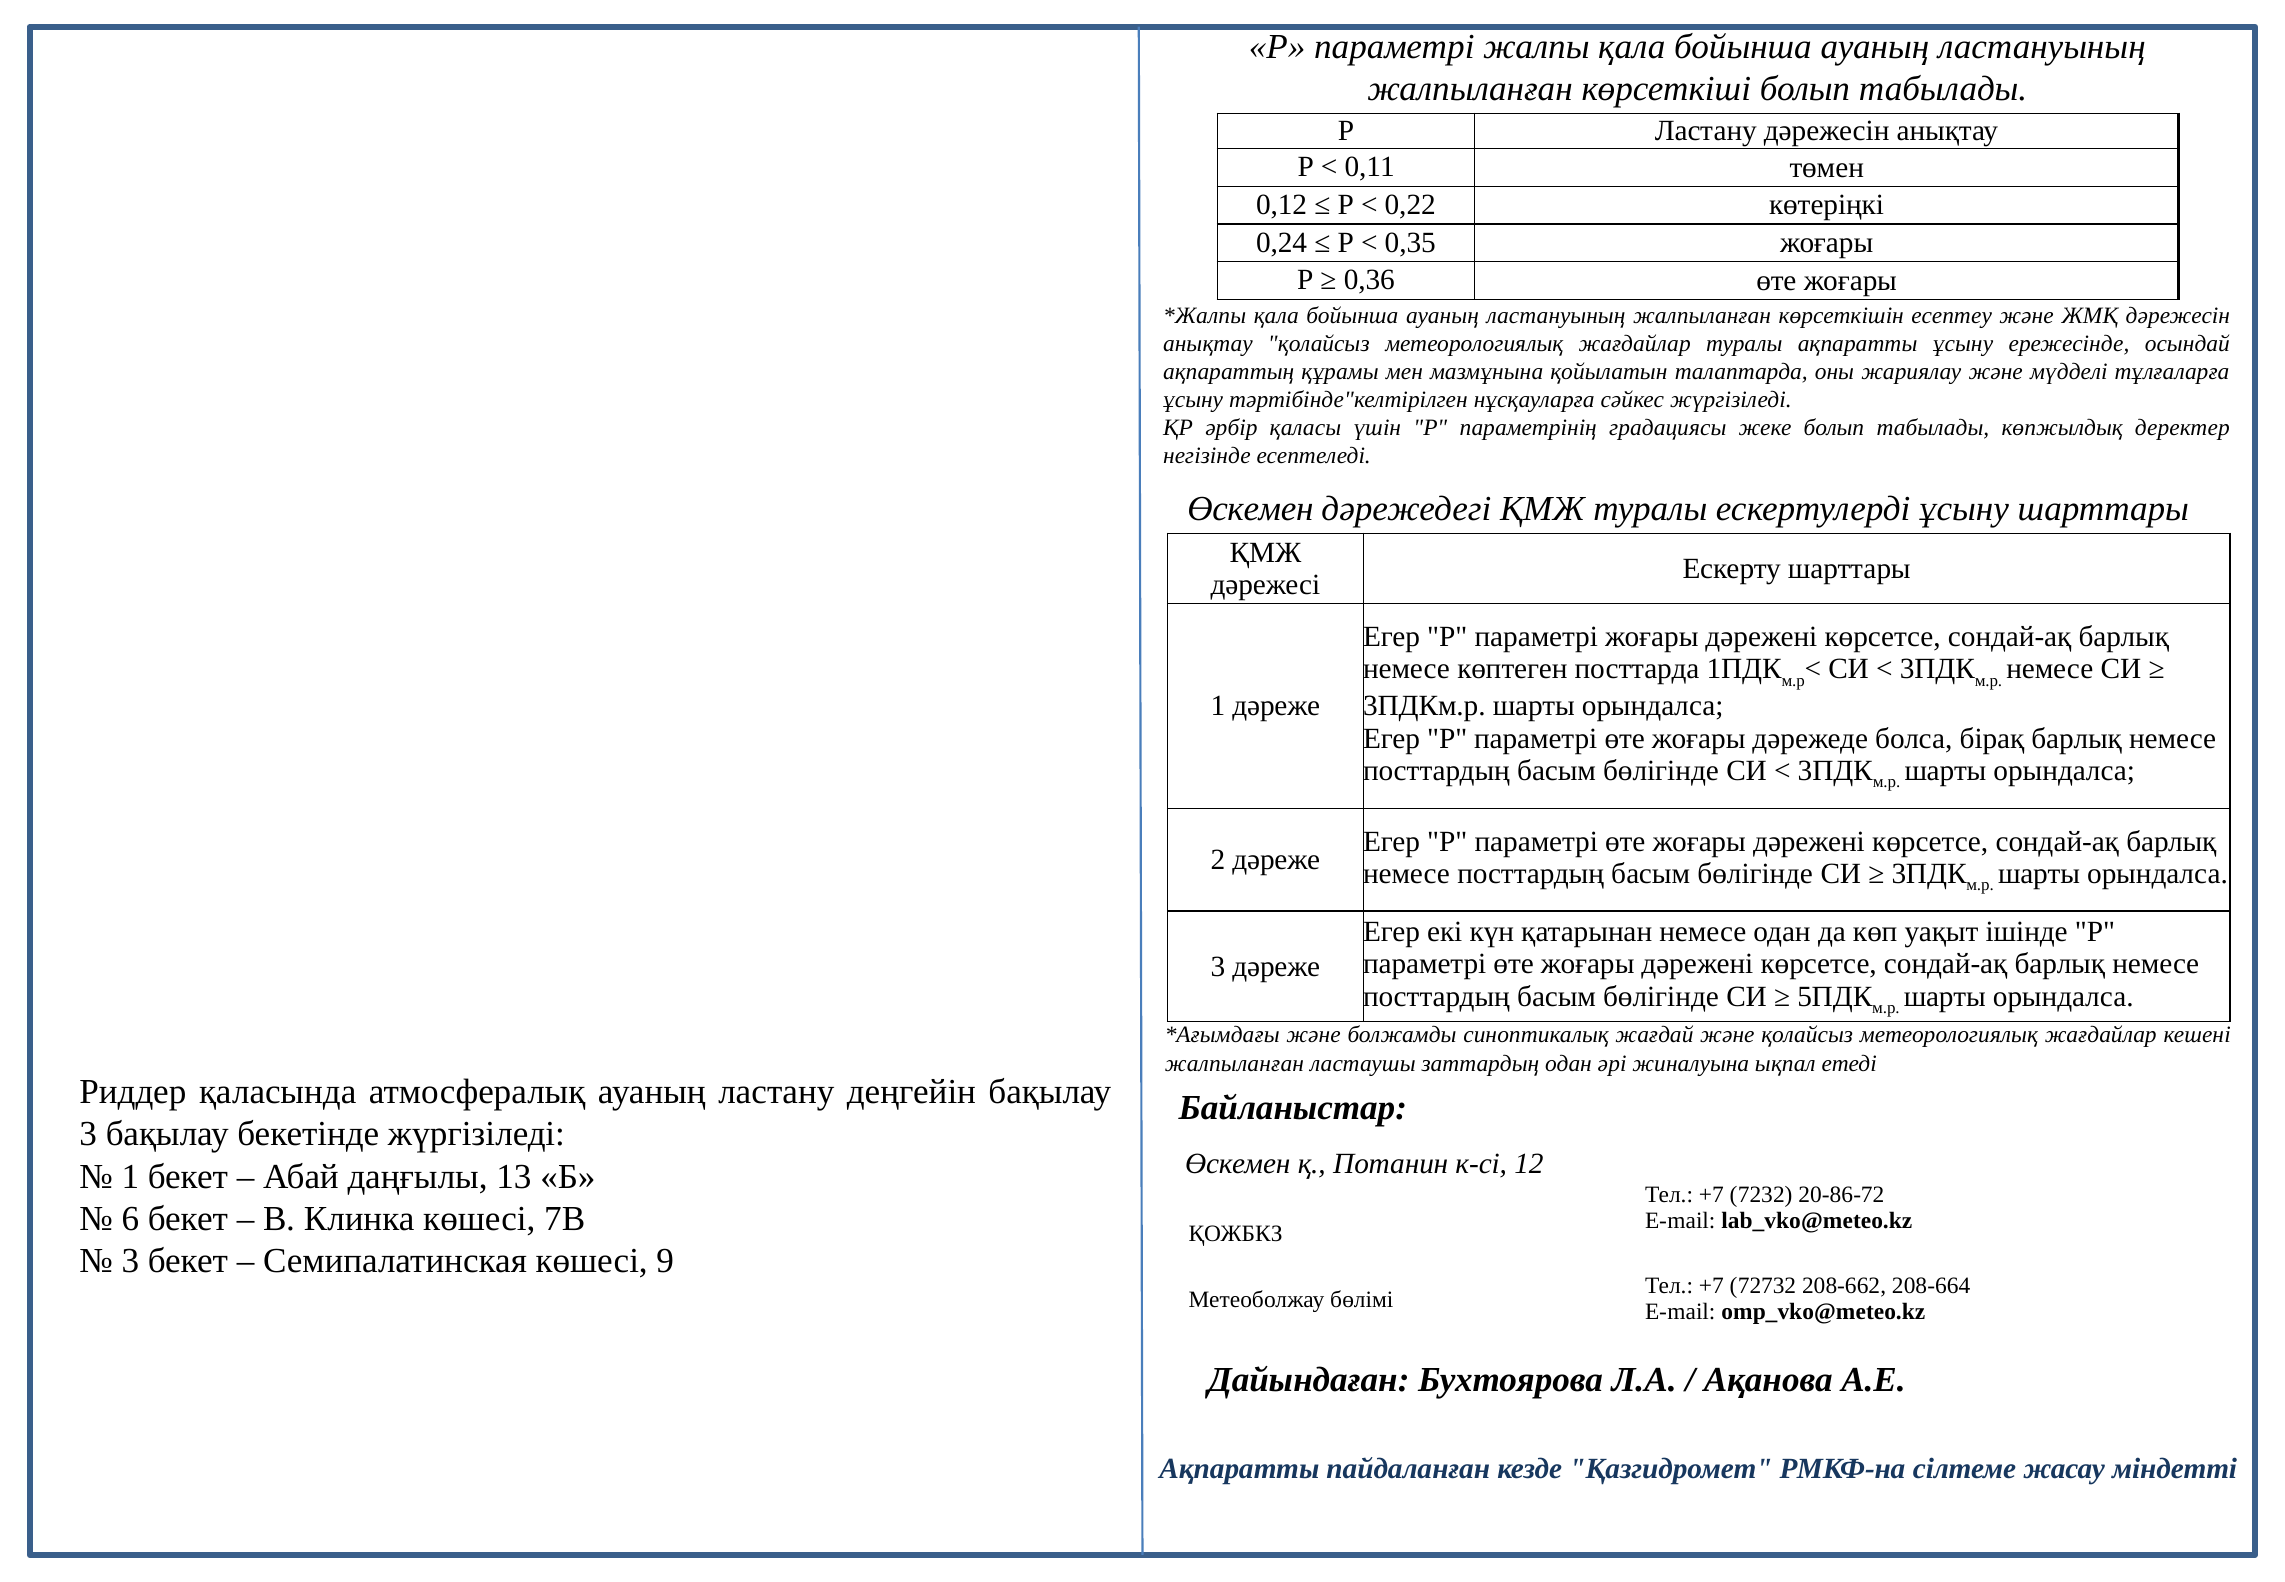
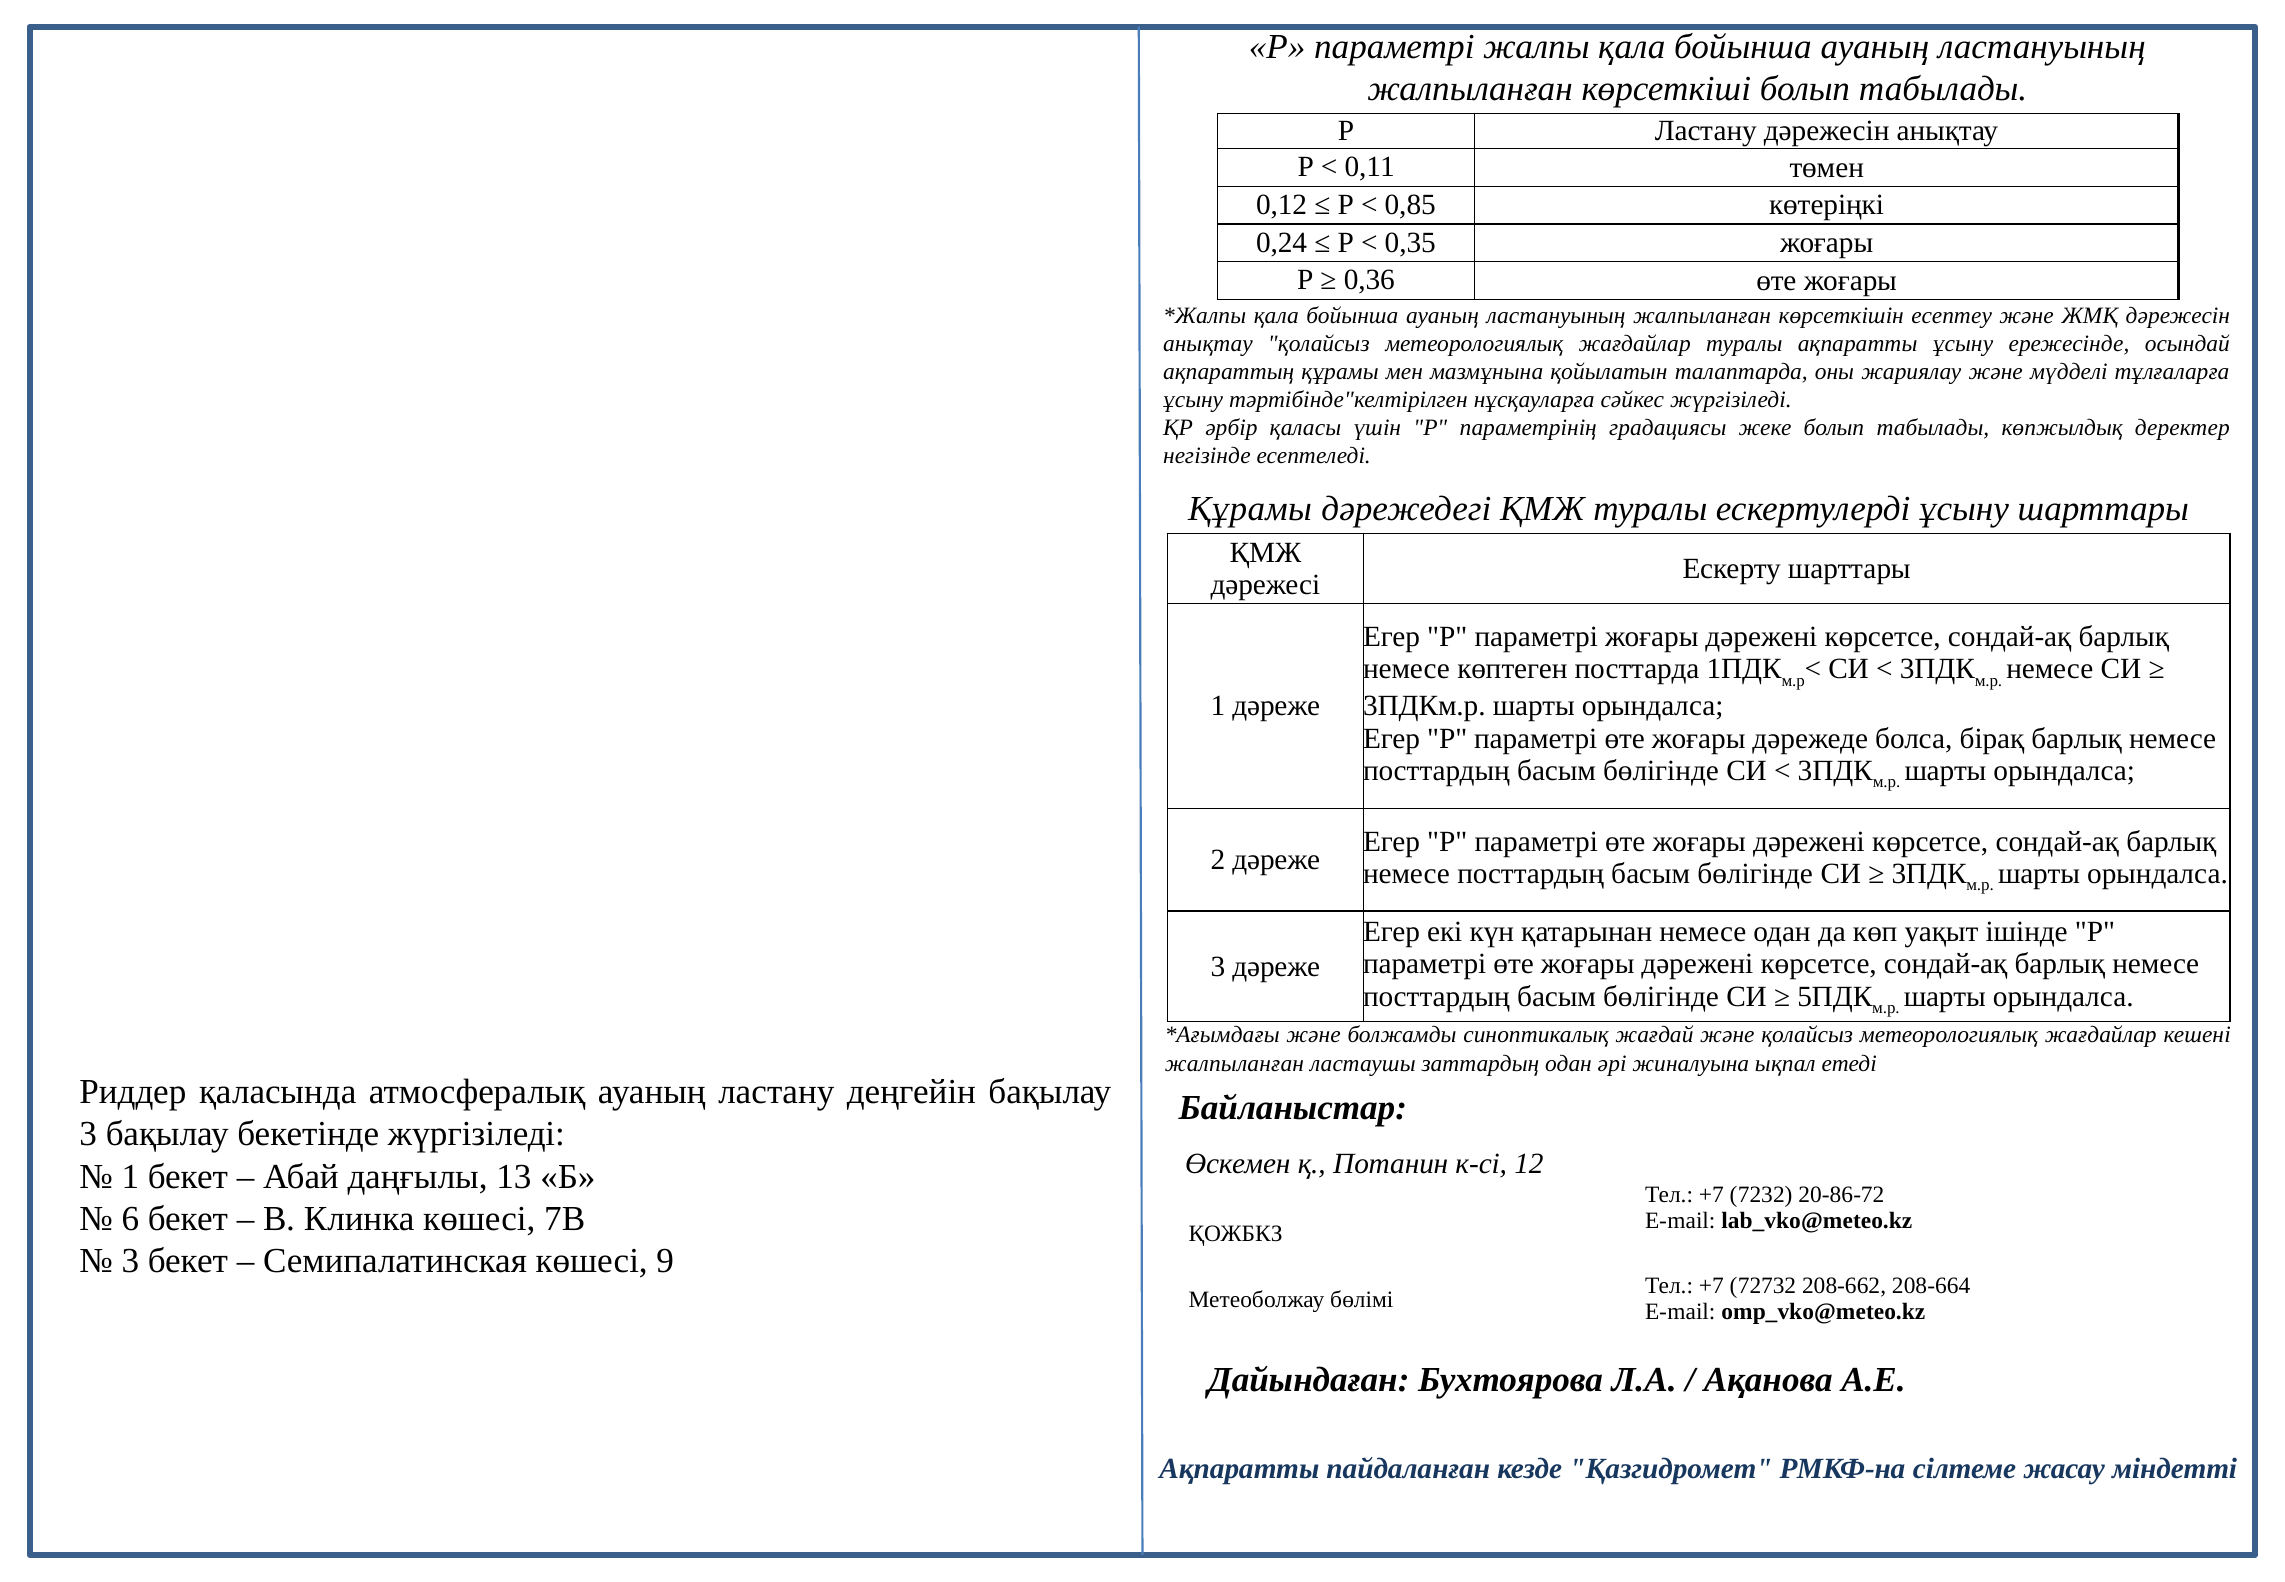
0,22: 0,22 -> 0,85 (1410, 205)
Өскемен: Өскемен -> Құрамы (1250, 509)
